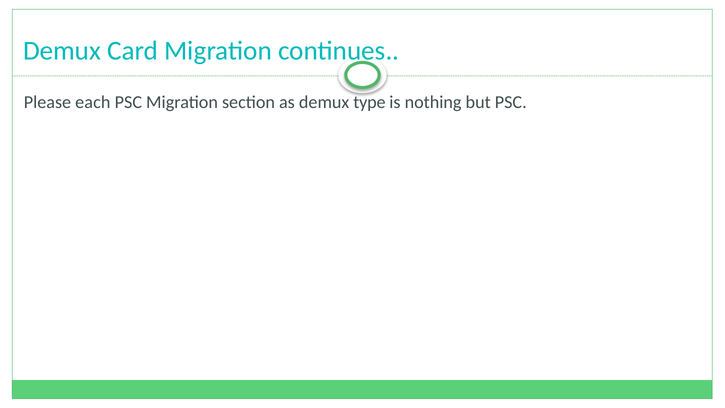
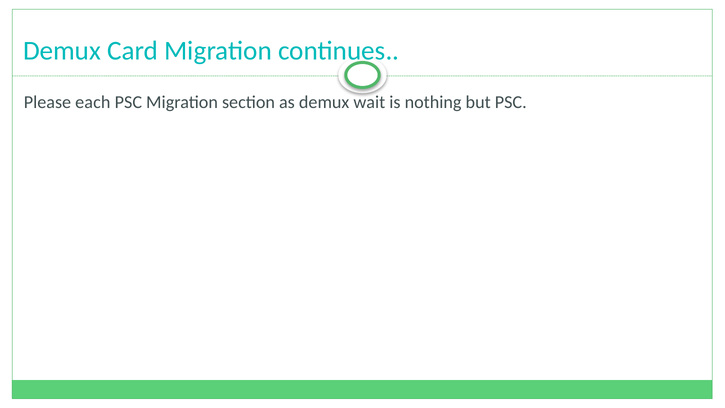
type: type -> wait (369, 102)
